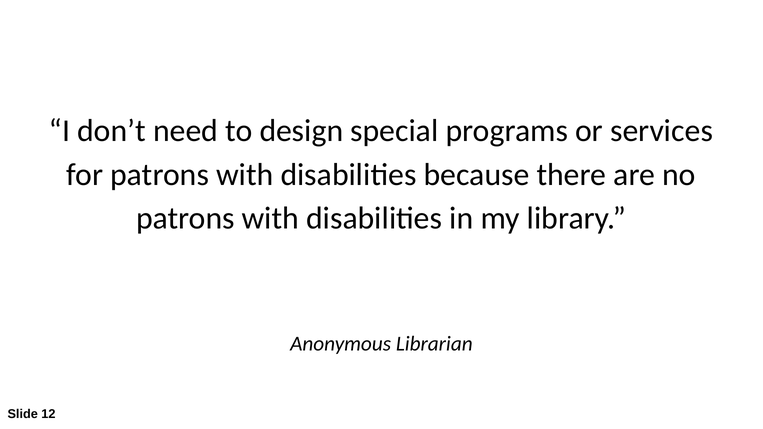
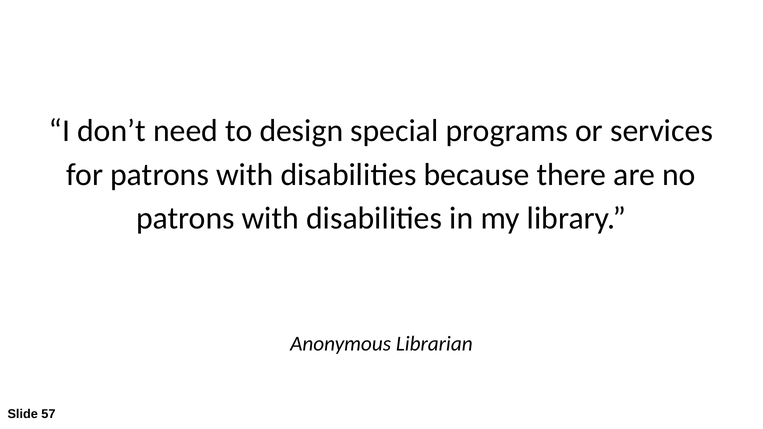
12: 12 -> 57 (48, 414)
